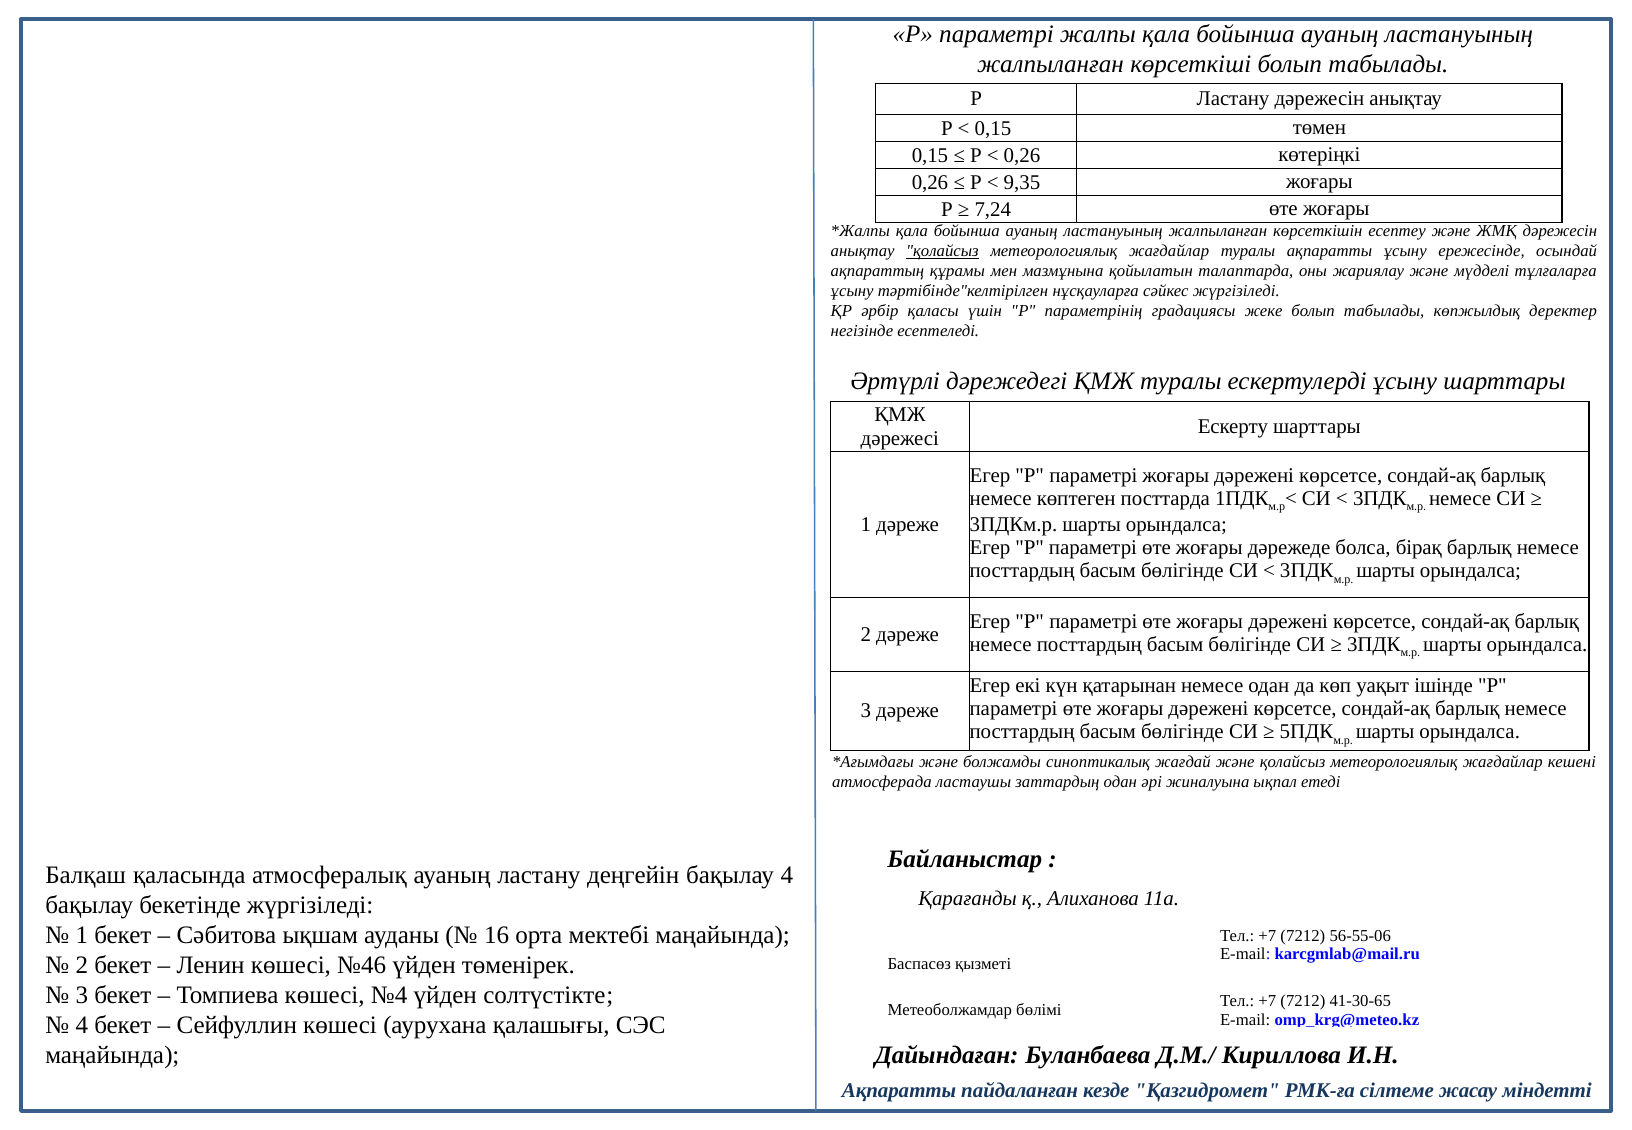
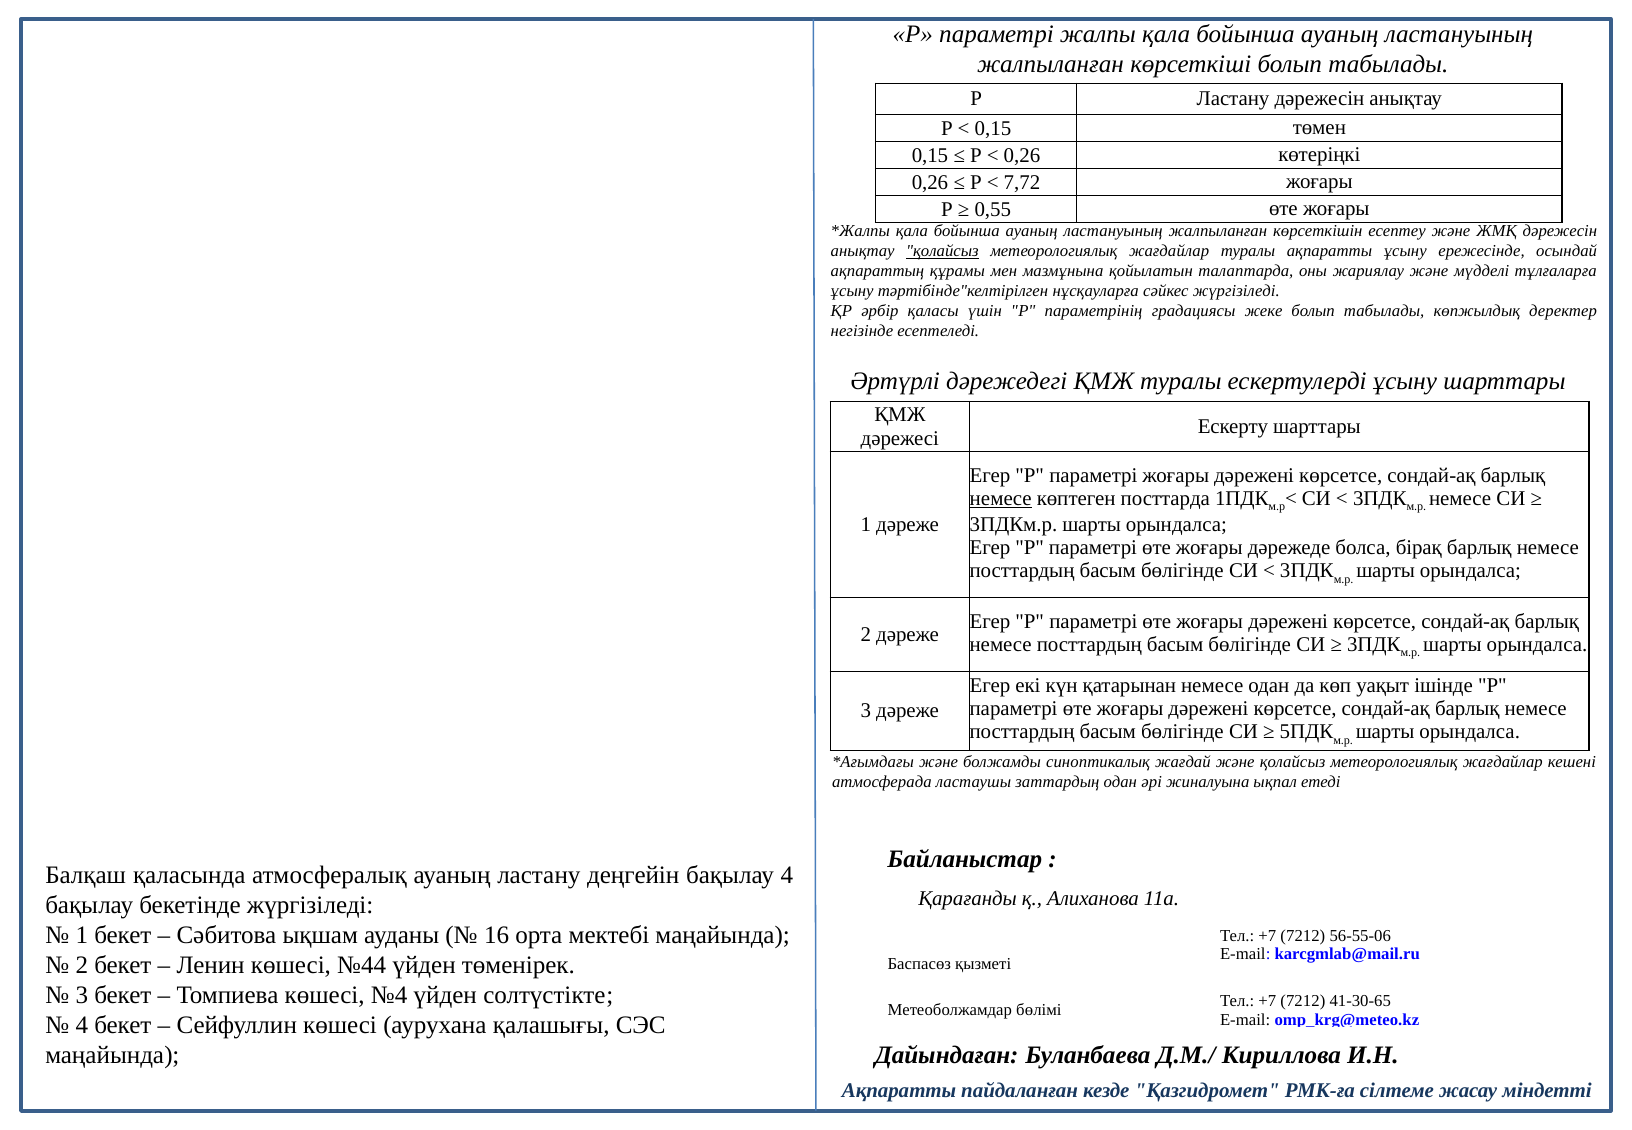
9,35: 9,35 -> 7,72 (1022, 183)
7,24: 7,24 -> 0,55 (993, 210)
немесе underline: none -> present (1001, 498)
№46: №46 -> №44 (362, 965)
